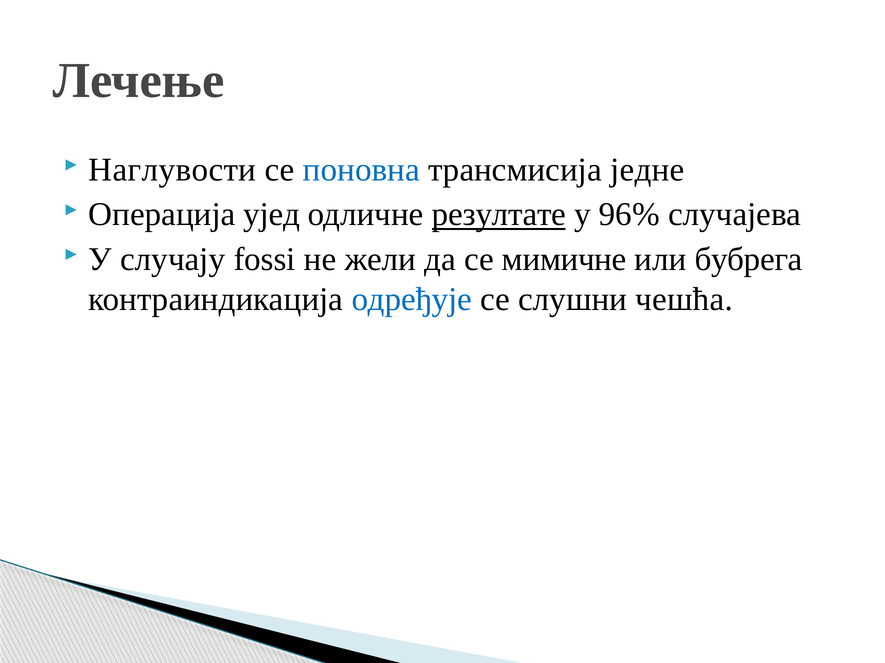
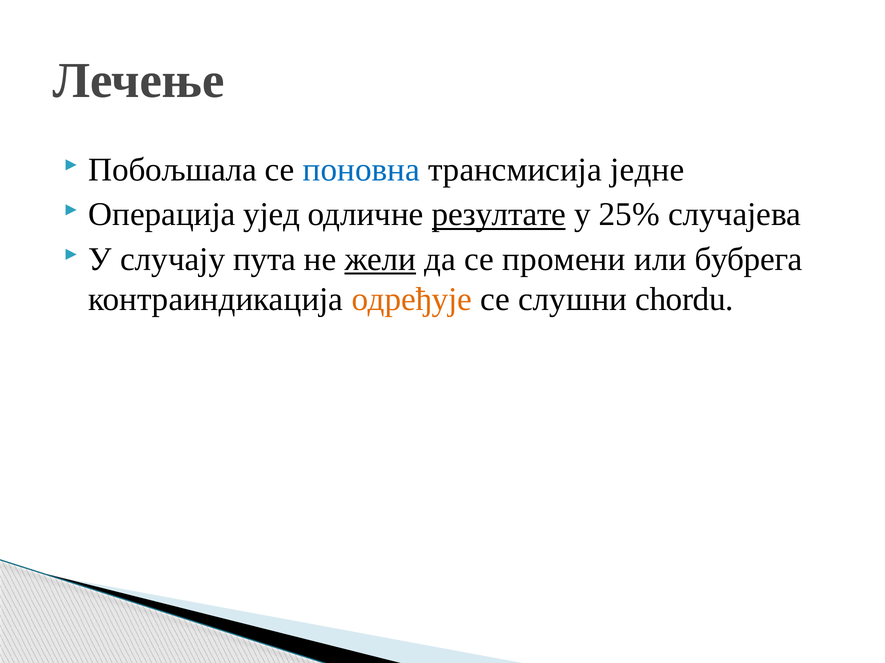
Наглувости: Наглувости -> Побољшала (173, 170)
96%: 96% -> 25% (629, 215)
fossi: fossi -> пута (265, 260)
жели underline: none -> present (380, 260)
мимичне: мимичне -> промени (564, 260)
одређује colour: blue -> orange (412, 299)
чешћа: чешћа -> chordu (684, 299)
